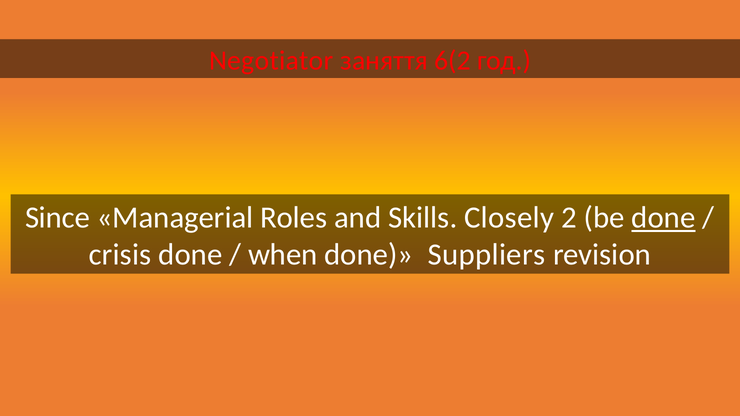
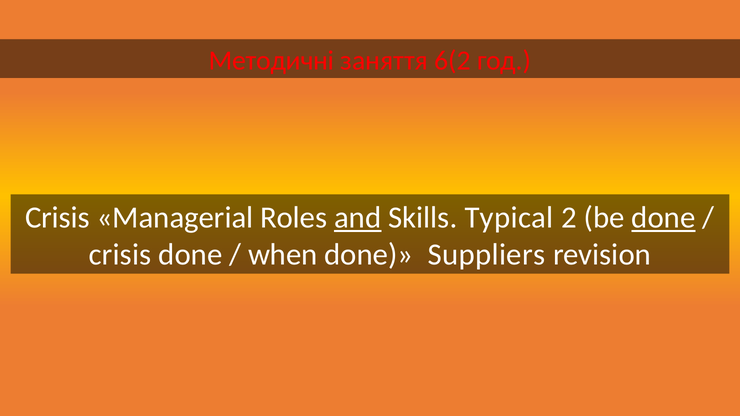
Negotiator: Negotiator -> Методичні (272, 61)
Since: Since -> Crisis (57, 218)
and underline: none -> present (358, 218)
Closely: Closely -> Typical (509, 218)
